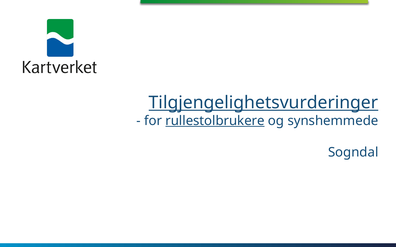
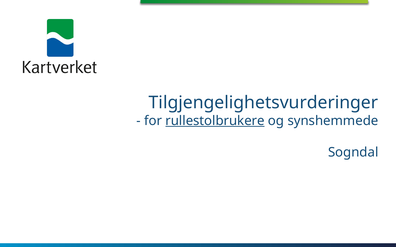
Tilgjengelighetsvurderinger underline: present -> none (263, 103)
